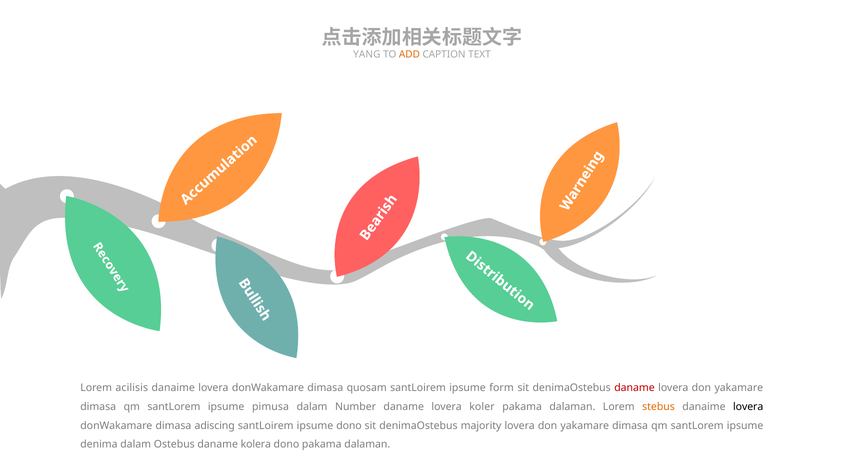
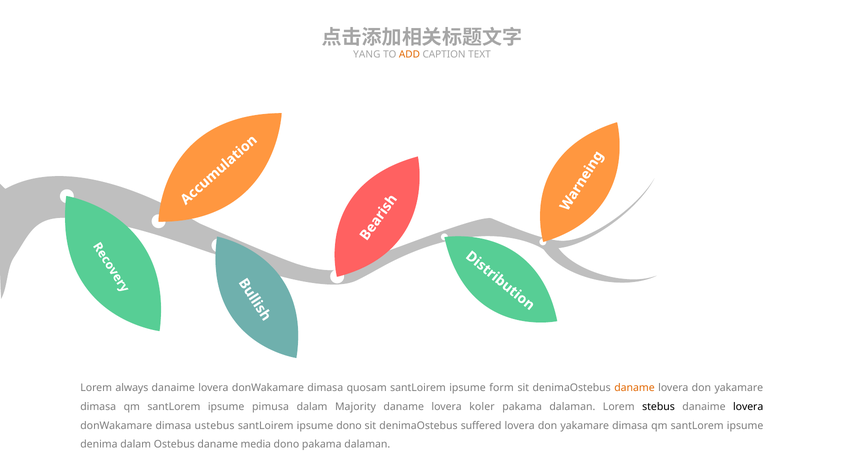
acilisis: acilisis -> always (132, 387)
daname colour: red -> orange (634, 387)
Number: Number -> Majority (356, 406)
stebus colour: orange -> black (659, 406)
adiscing: adiscing -> ustebus (215, 425)
majority: majority -> suffered (481, 425)
kolera: kolera -> media (256, 444)
